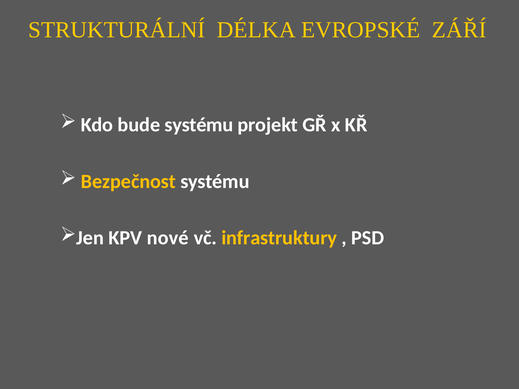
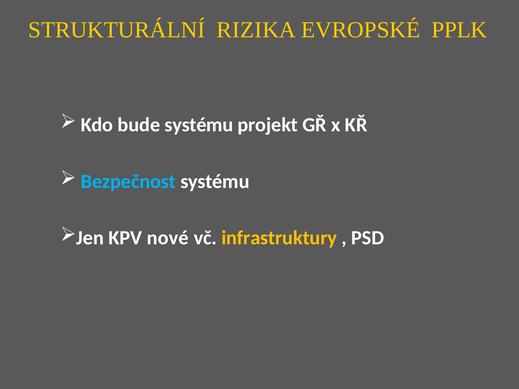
DÉLKA: DÉLKA -> RIZIKA (256, 30)
ZÁŘÍ: ZÁŘÍ -> PPLK (459, 30)
Bezpečnost colour: yellow -> light blue (128, 181)
